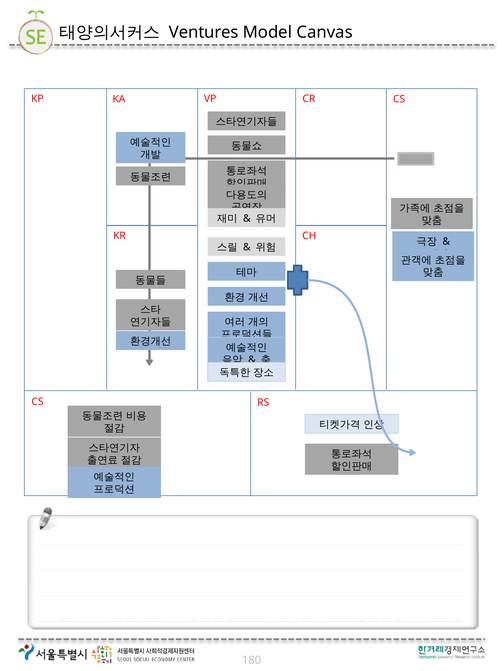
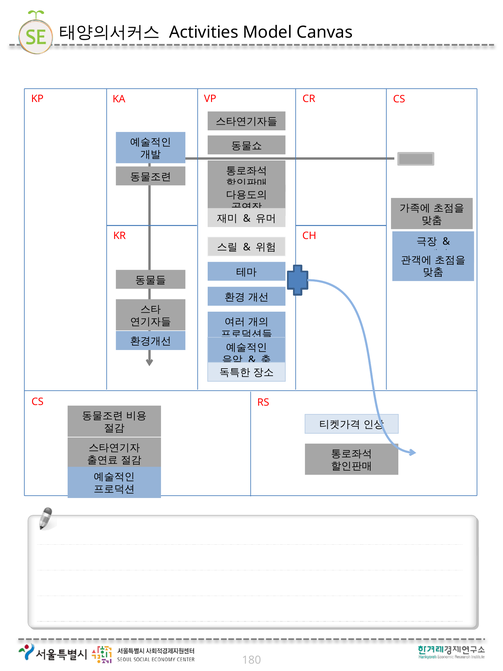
Ventures: Ventures -> Activities (204, 32)
